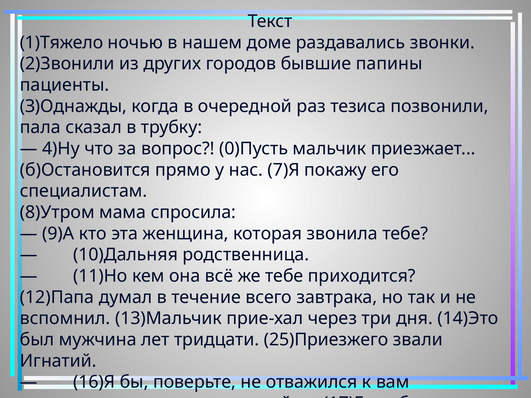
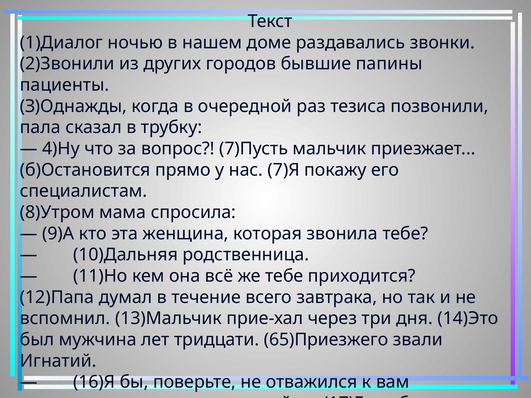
1)Тяжело: 1)Тяжело -> 1)Диалог (61, 43)
0)Пусть: 0)Пусть -> 7)Пусть (254, 149)
25)Приезжего: 25)Приезжего -> 65)Приезжего (326, 340)
